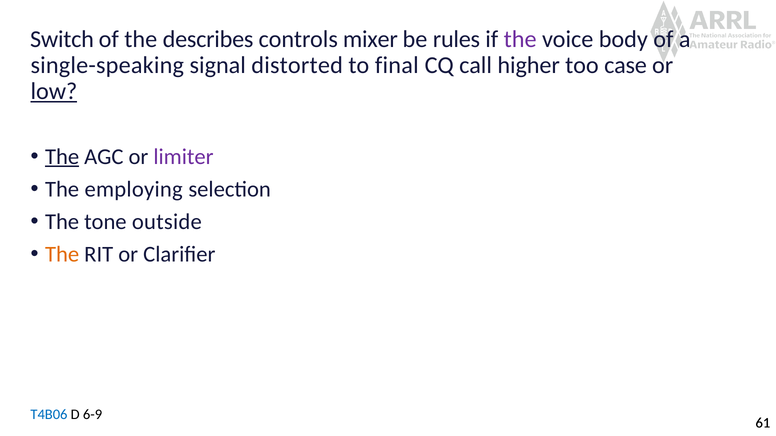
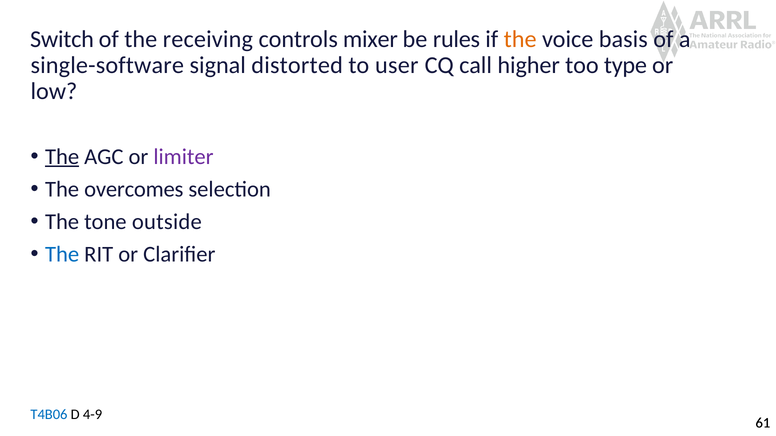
describes: describes -> receiving (208, 39)
the colour: purple -> orange (520, 39)
body: body -> basis (623, 39)
single-speaking: single-speaking -> single-software (107, 65)
final: final -> user (397, 65)
case: case -> type (625, 65)
low underline: present -> none (54, 91)
employing: employing -> overcomes (134, 189)
The colour: orange -> blue (62, 254)
6-9: 6-9 -> 4-9 (93, 415)
